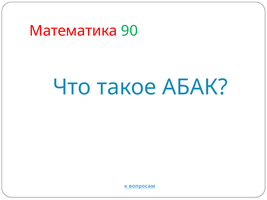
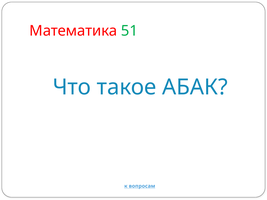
90: 90 -> 51 (129, 31)
